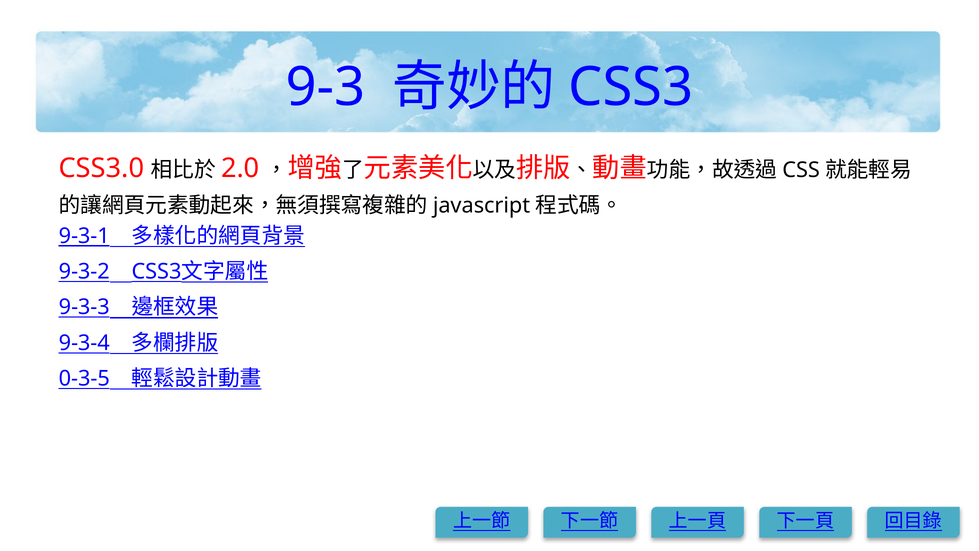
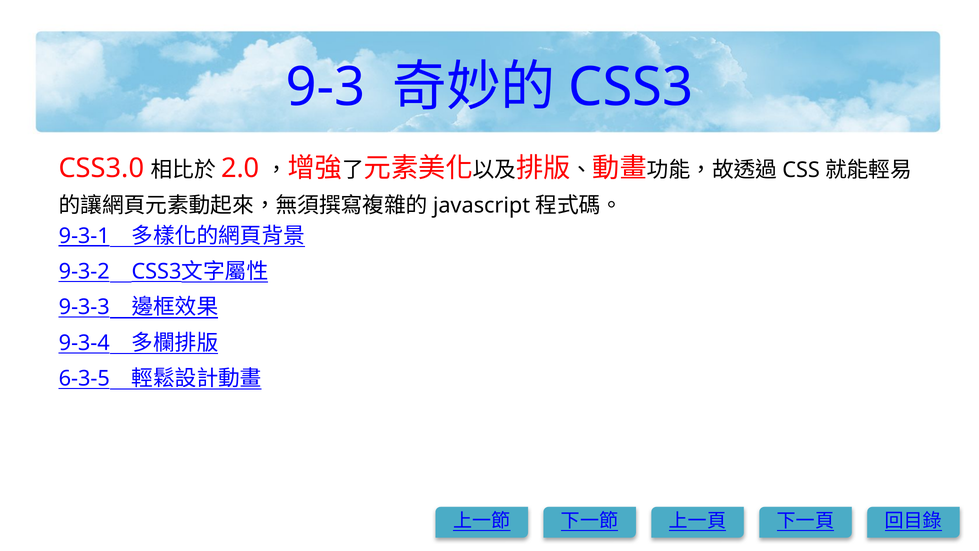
0-3-5: 0-3-5 -> 6-3-5 (84, 378)
